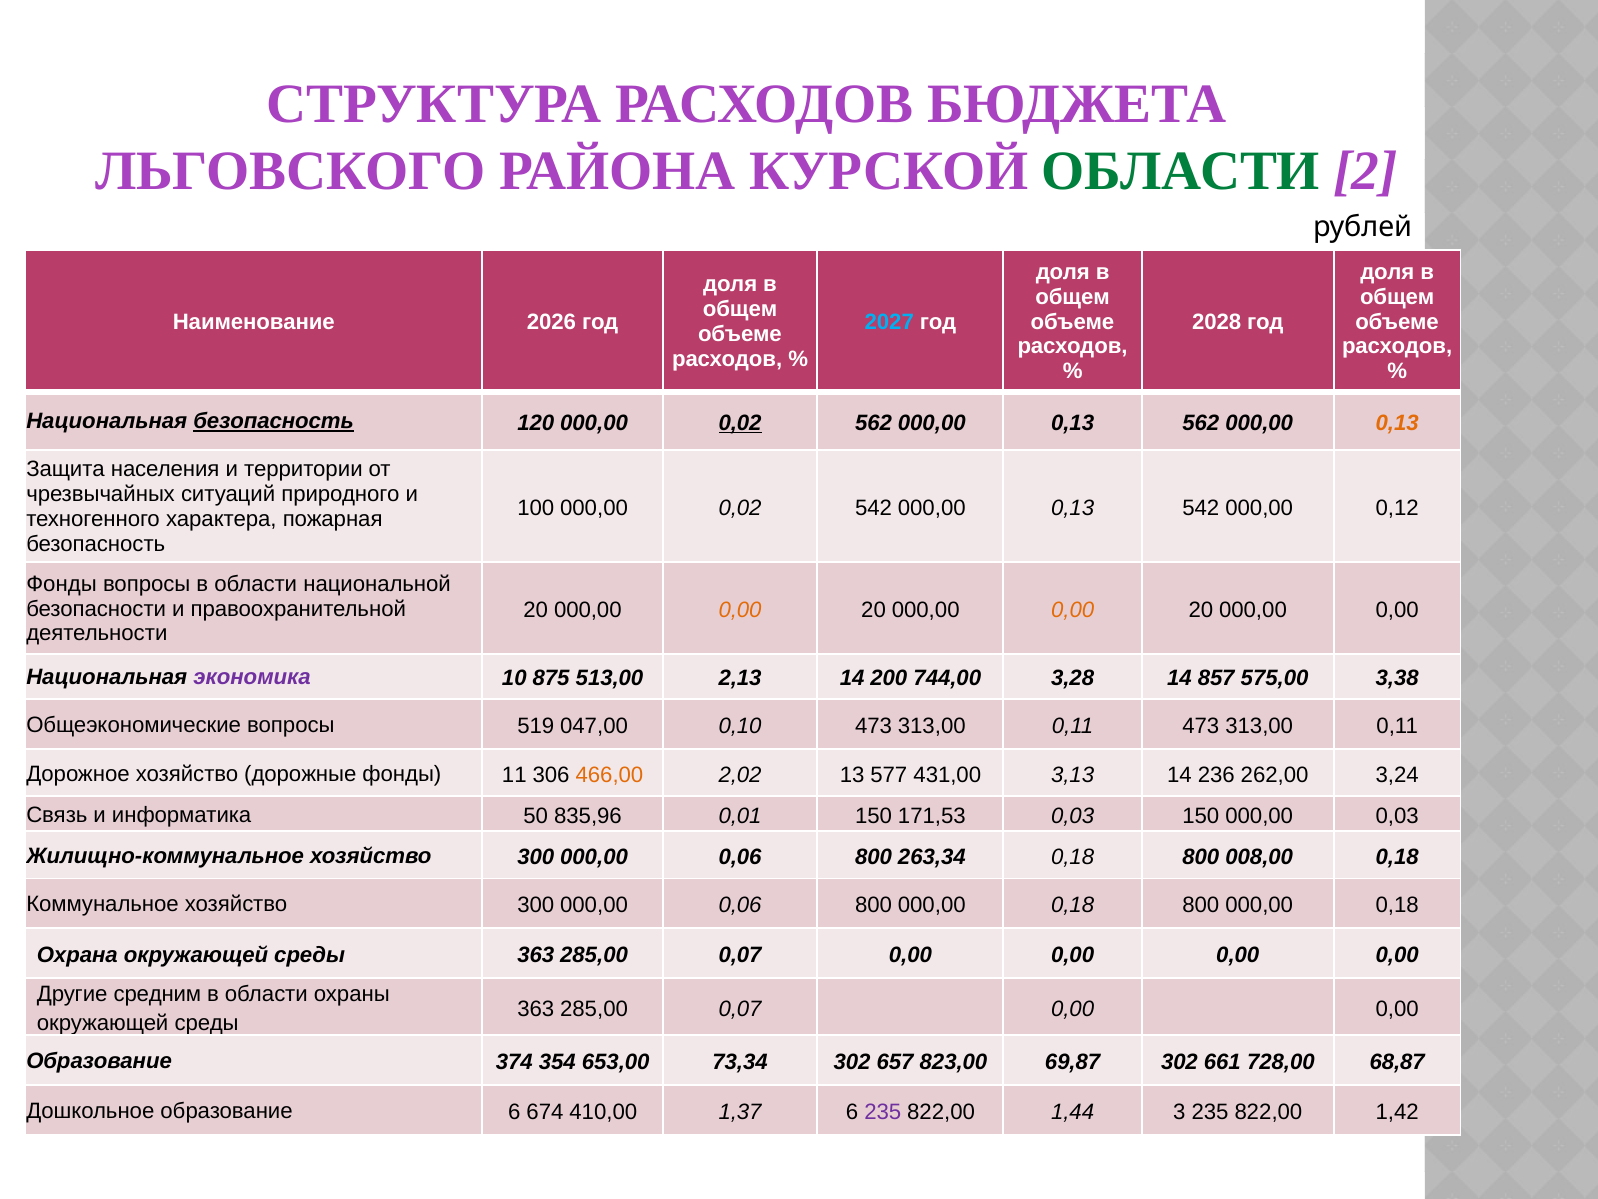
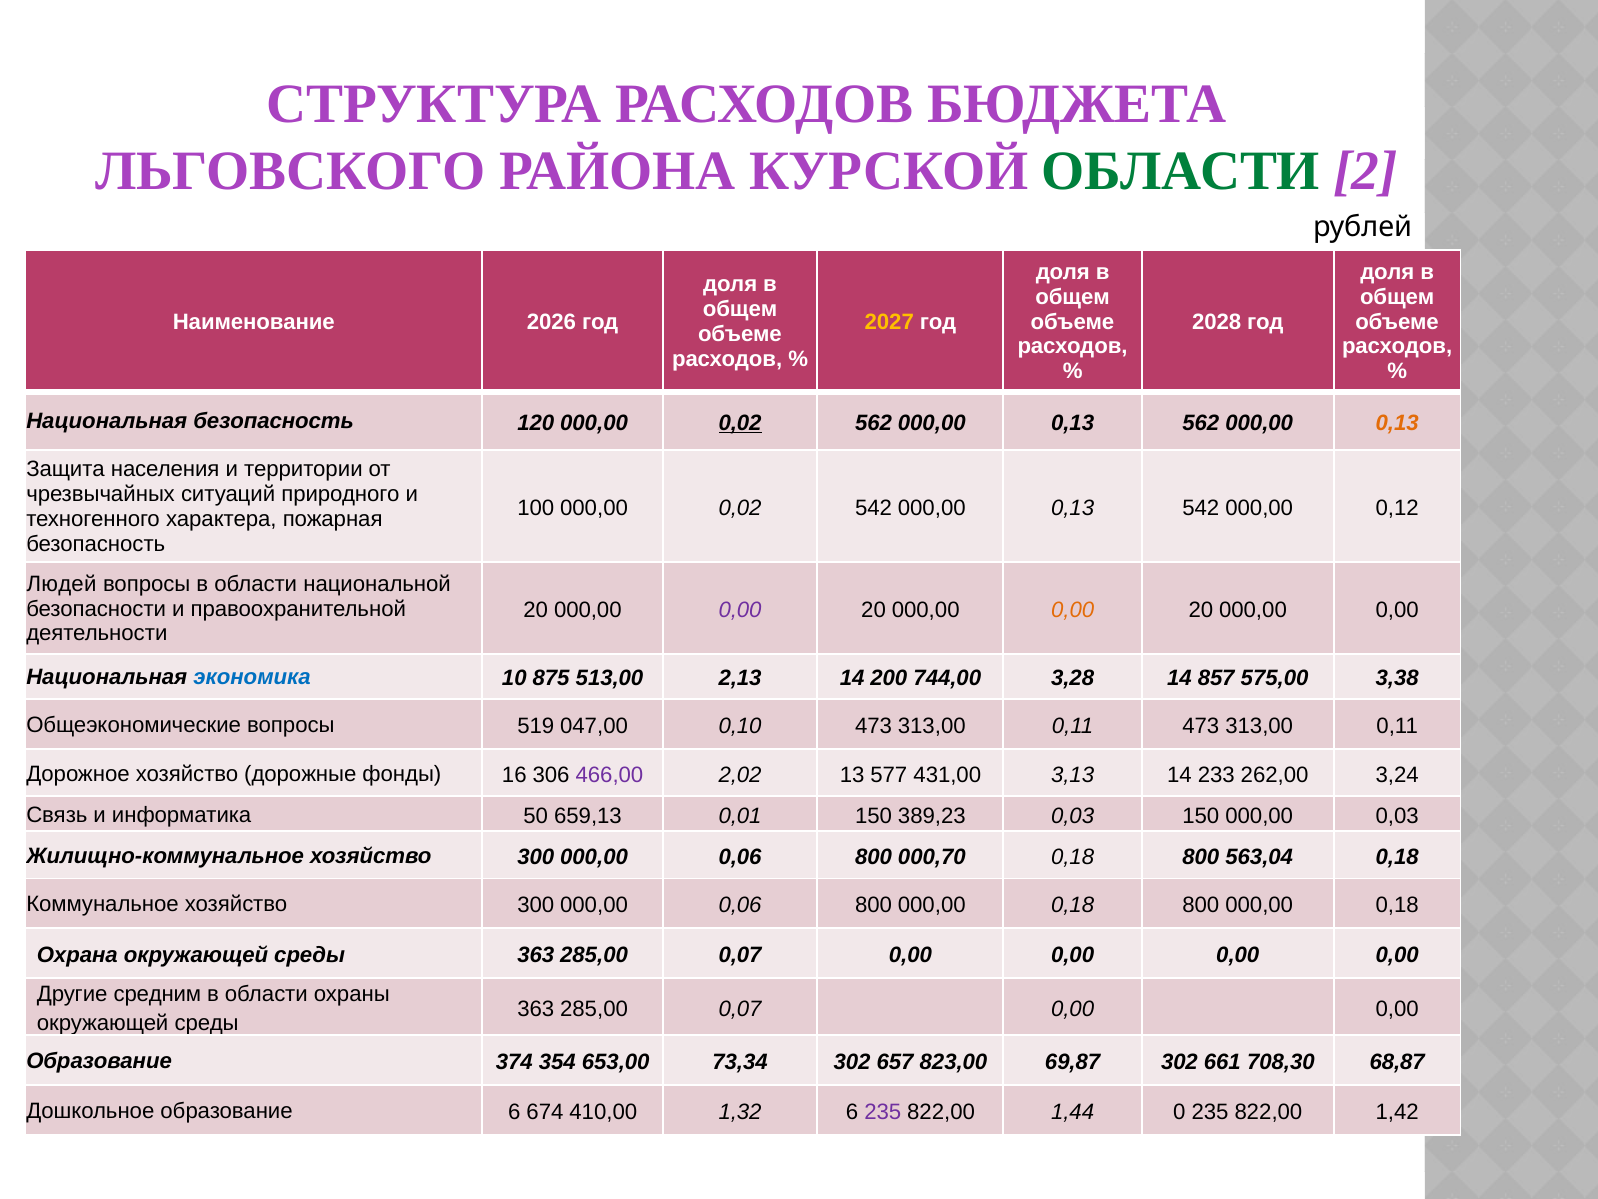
2027 colour: light blue -> yellow (889, 322)
безопасность underline: present -> none (274, 421)
Фонды: Фонды -> Людей (62, 584)
0,00 colour: orange -> purple (740, 610)
экономика colour: purple -> blue (252, 677)
11: 11 -> 16 (514, 775)
466,00 colour: orange -> purple (609, 775)
236: 236 -> 233 (1216, 775)
835,96: 835,96 -> 659,13 (588, 816)
171,53: 171,53 -> 389,23 (932, 816)
263,34: 263,34 -> 000,70 (932, 857)
008,00: 008,00 -> 563,04 (1259, 857)
728,00: 728,00 -> 708,30 (1281, 1062)
1,37: 1,37 -> 1,32 (740, 1112)
3: 3 -> 0 (1179, 1112)
